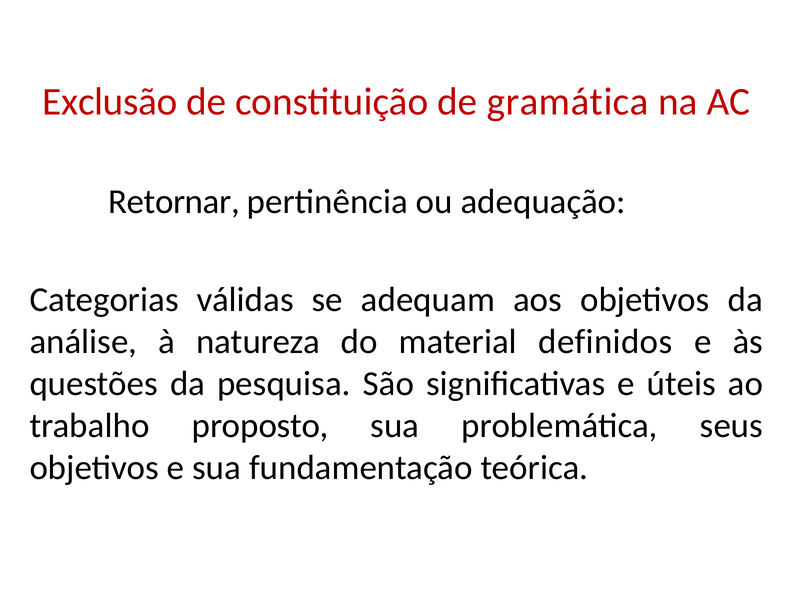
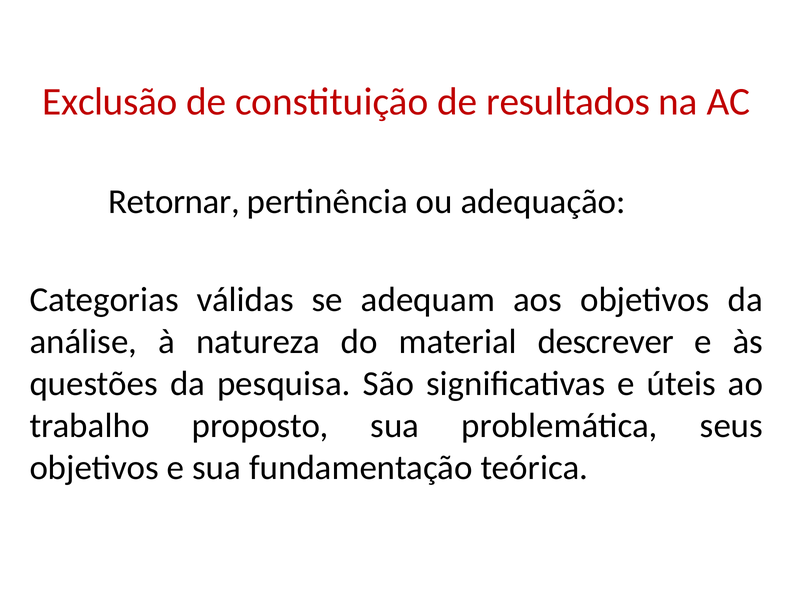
gramática: gramática -> resultados (568, 102)
definidos: definidos -> descrever (606, 342)
